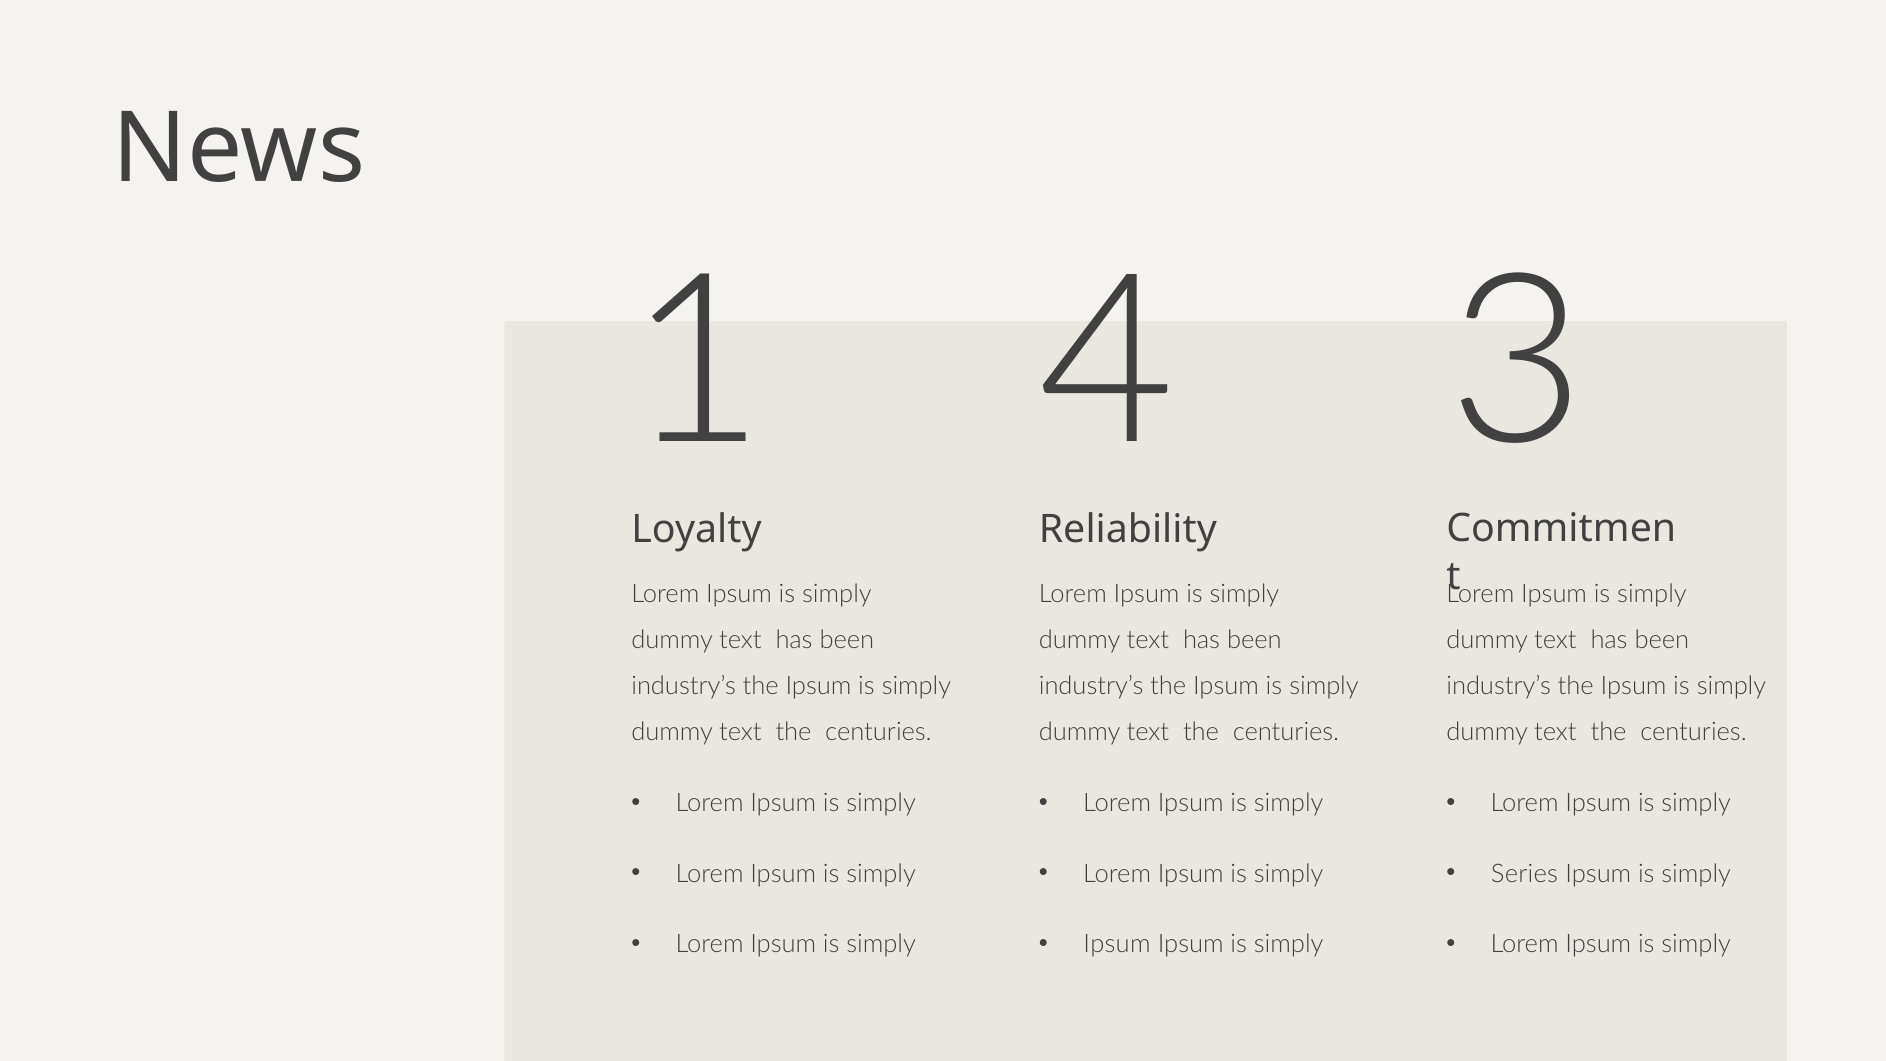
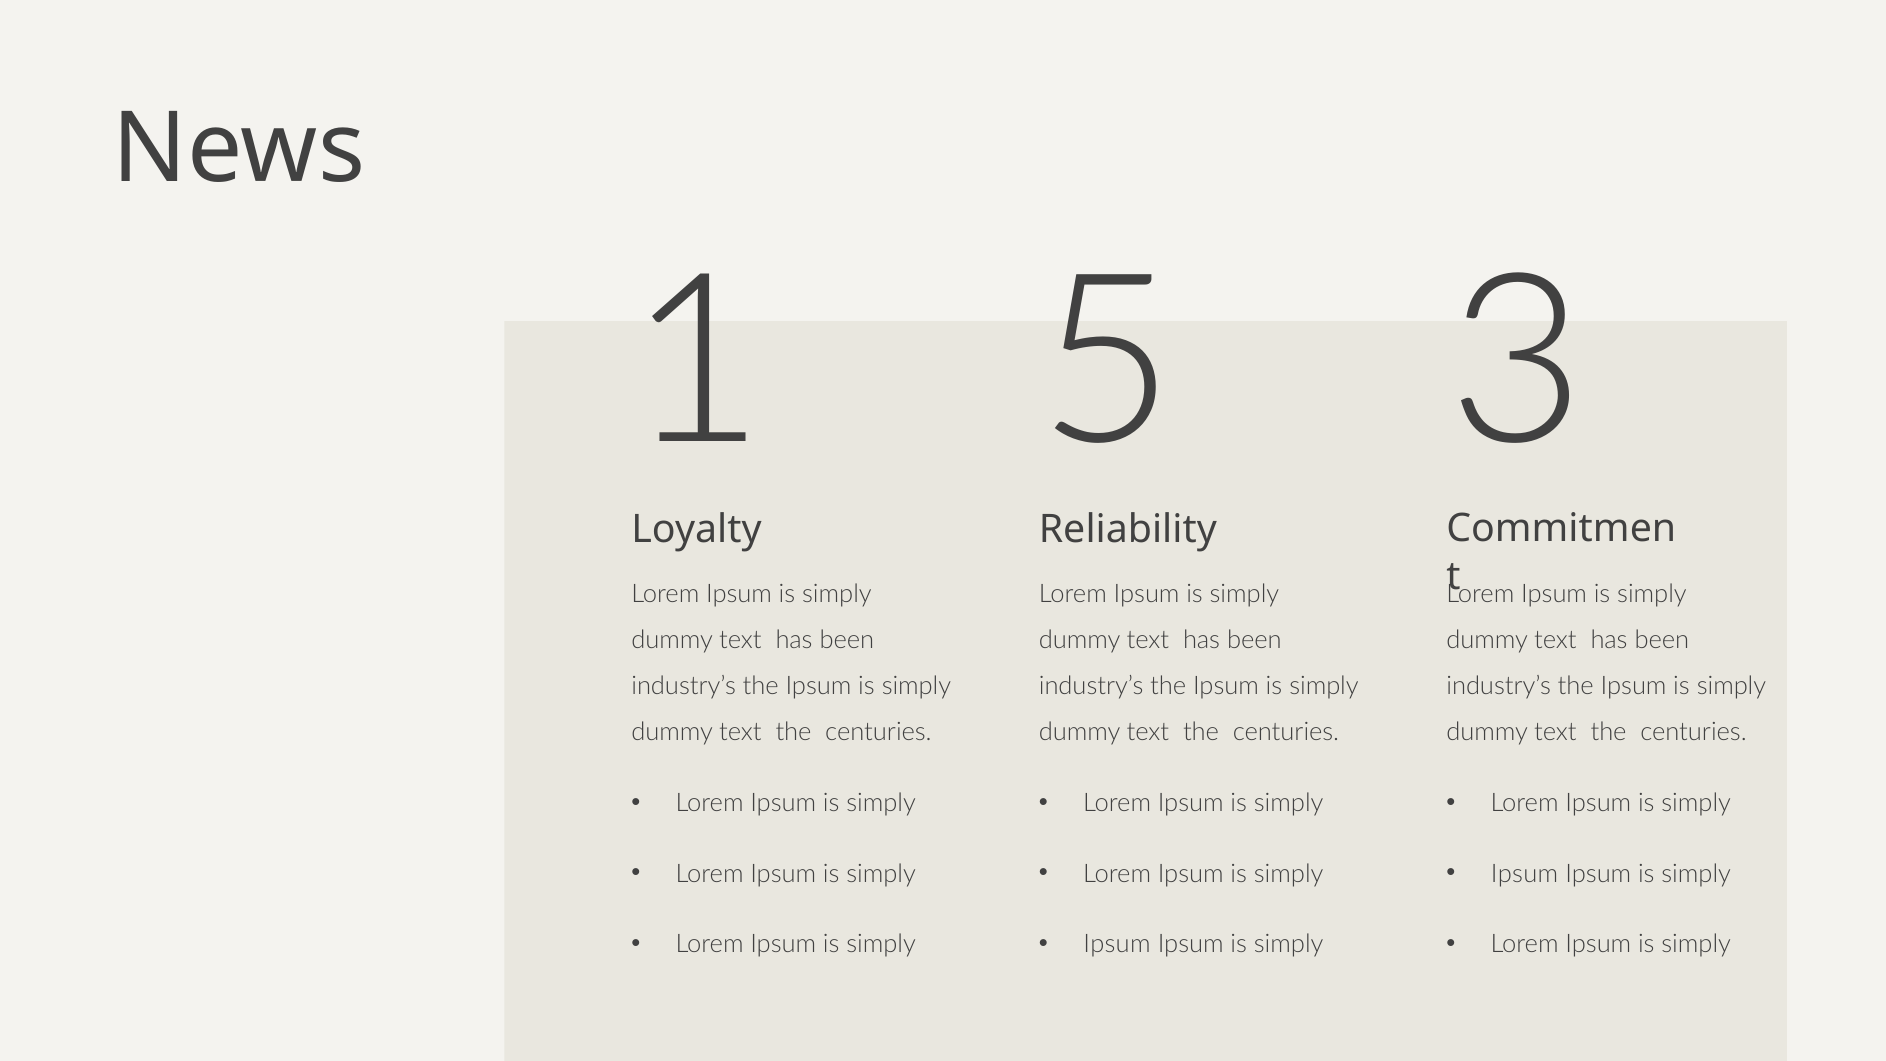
4: 4 -> 5 (1107, 364)
Series: Series -> Ipsum (1525, 874)
